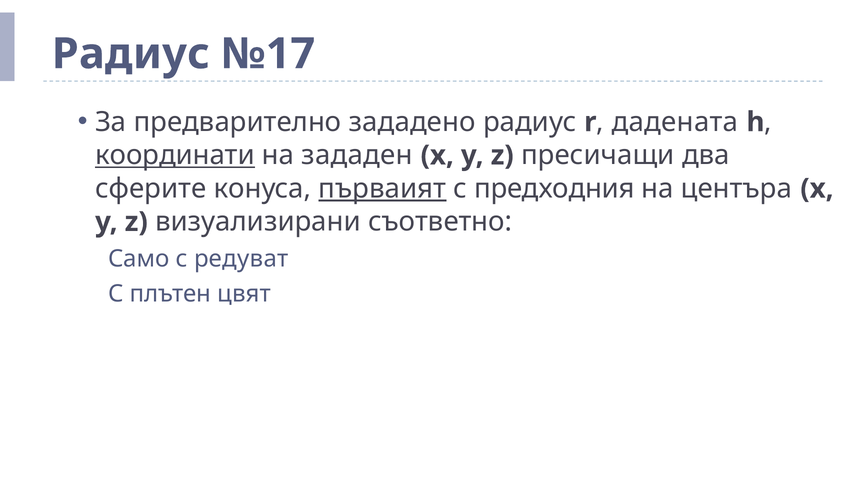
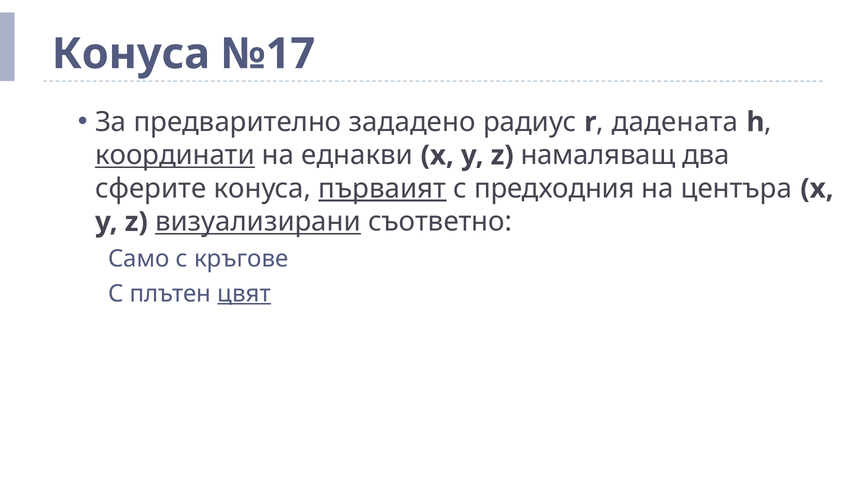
Радиус: Радиус -> Конуса (131, 54)
зададен: зададен -> еднакви (357, 155)
пресичащи: пресичащи -> намаляващ (598, 155)
визуализирани underline: none -> present (258, 222)
редуват: редуват -> кръгове (241, 259)
цвят underline: none -> present (244, 294)
